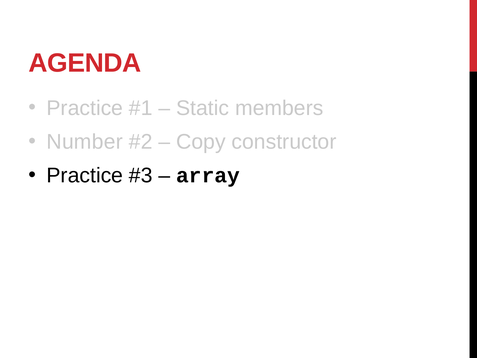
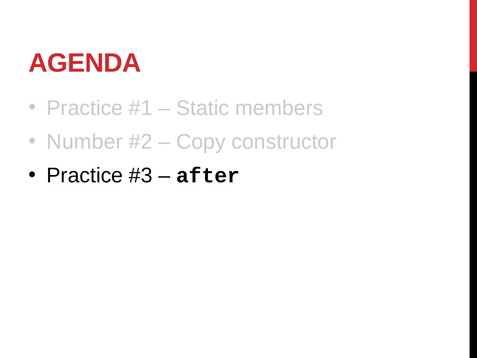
array: array -> after (208, 175)
